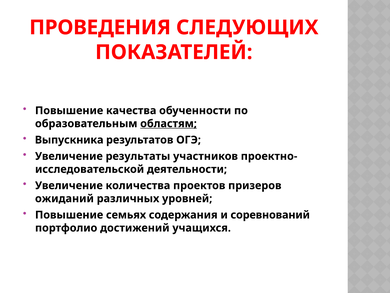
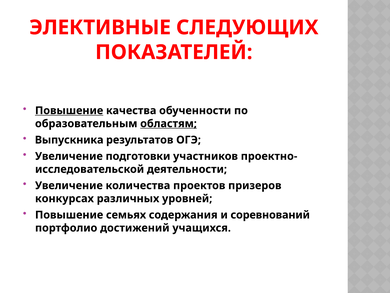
ПРОВЕДЕНИЯ: ПРОВЕДЕНИЯ -> ЭЛЕКТИВНЫЕ (100, 27)
Повышение underline: none -> present (69, 110)
результаты: результаты -> подготовки (138, 156)
ожиданий: ожиданий -> конкурсах (64, 198)
